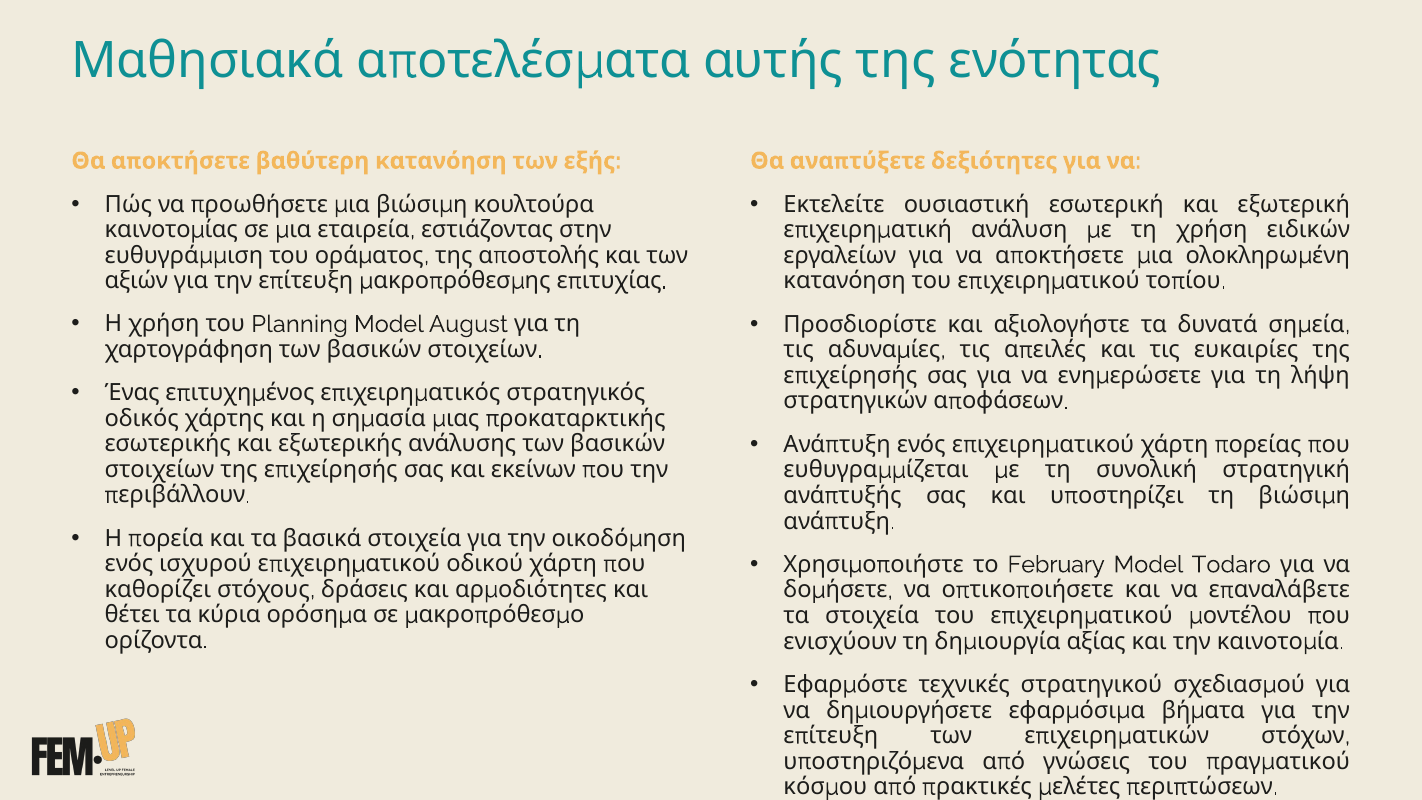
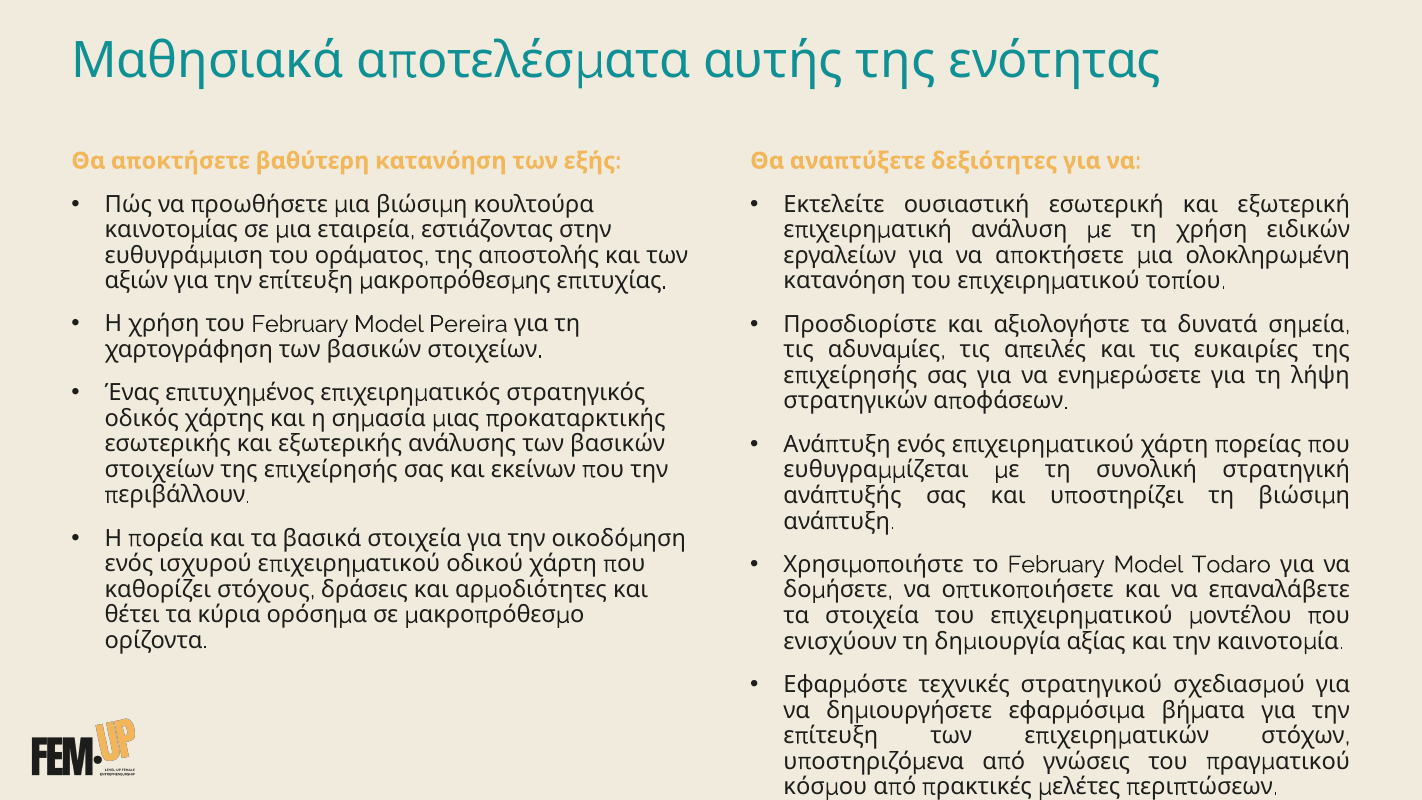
Planning: Planning -> February (300, 324)
August: August -> Pereira (468, 324)
